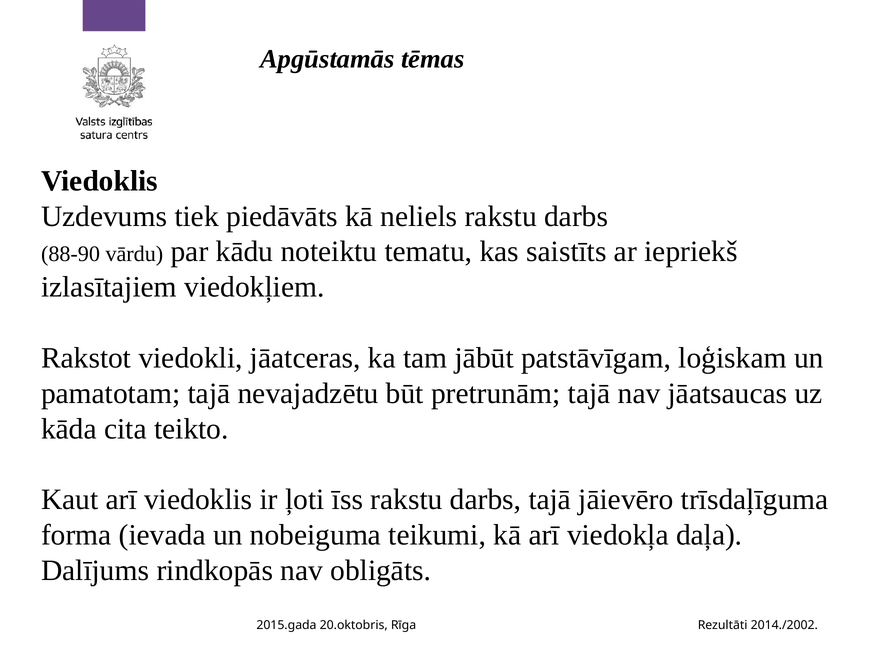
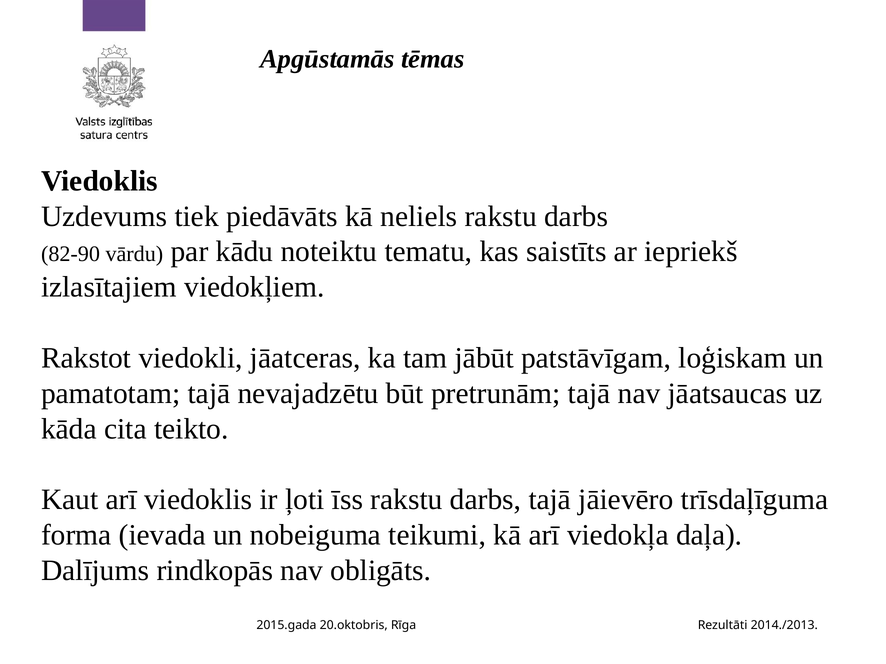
88-90: 88-90 -> 82-90 (71, 254)
2014./2002: 2014./2002 -> 2014./2013 (784, 626)
